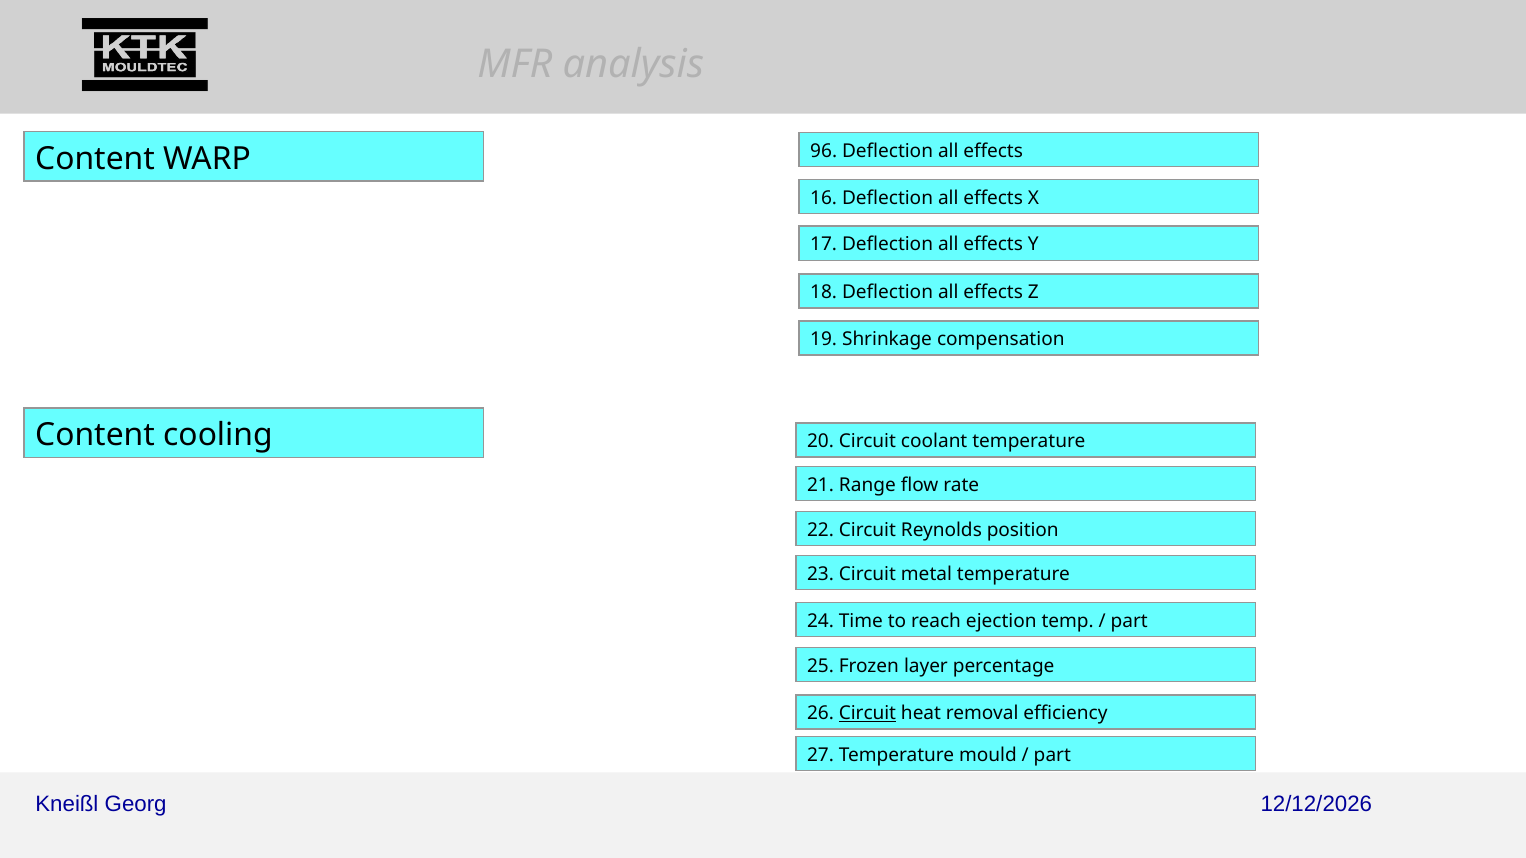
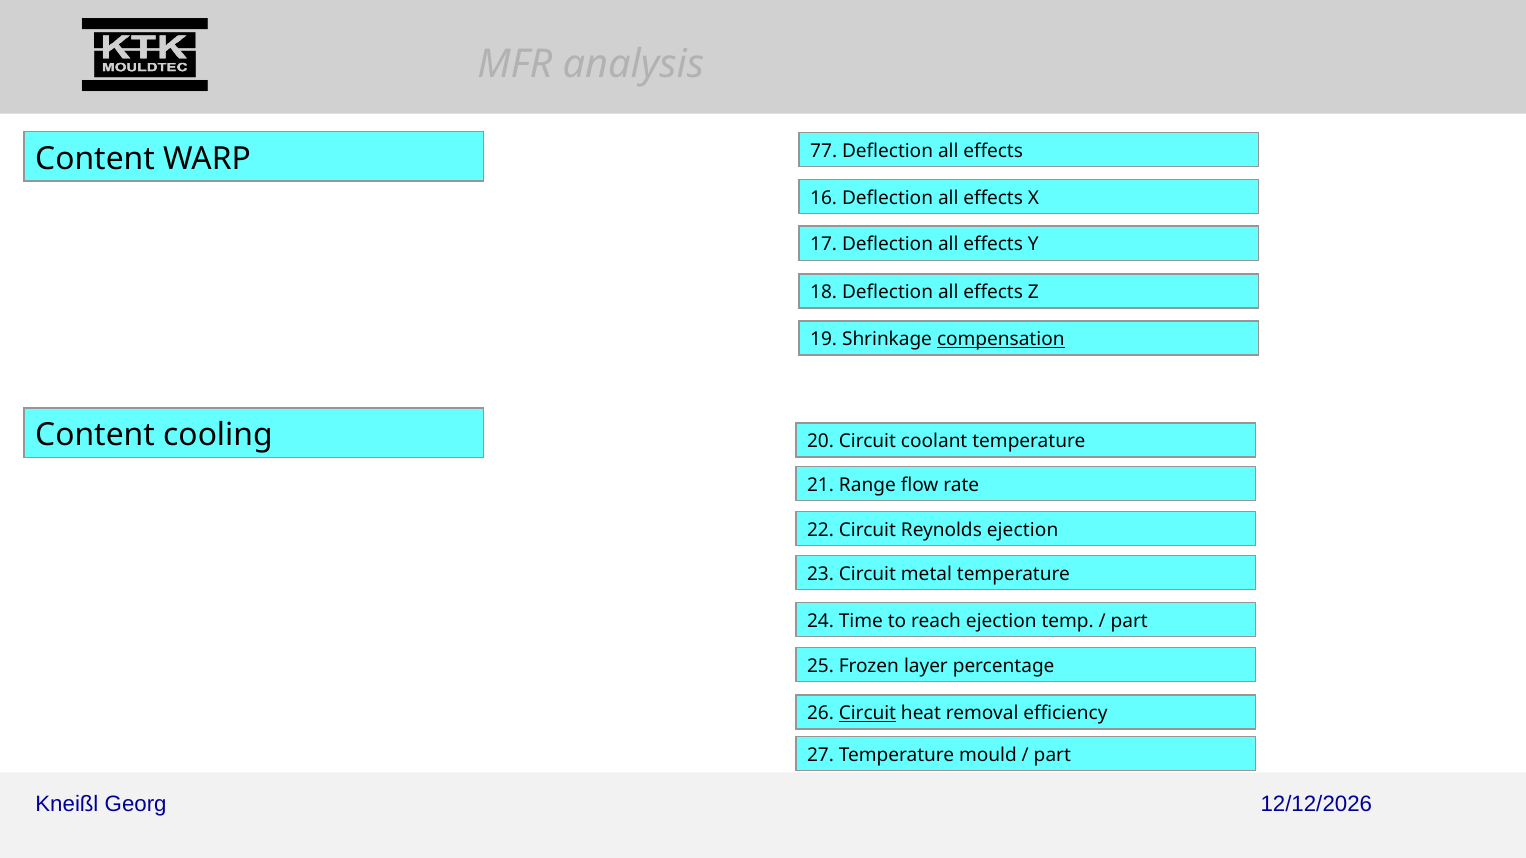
96: 96 -> 77 (824, 151)
compensation underline: none -> present (1001, 339)
Reynolds position: position -> ejection (1023, 530)
